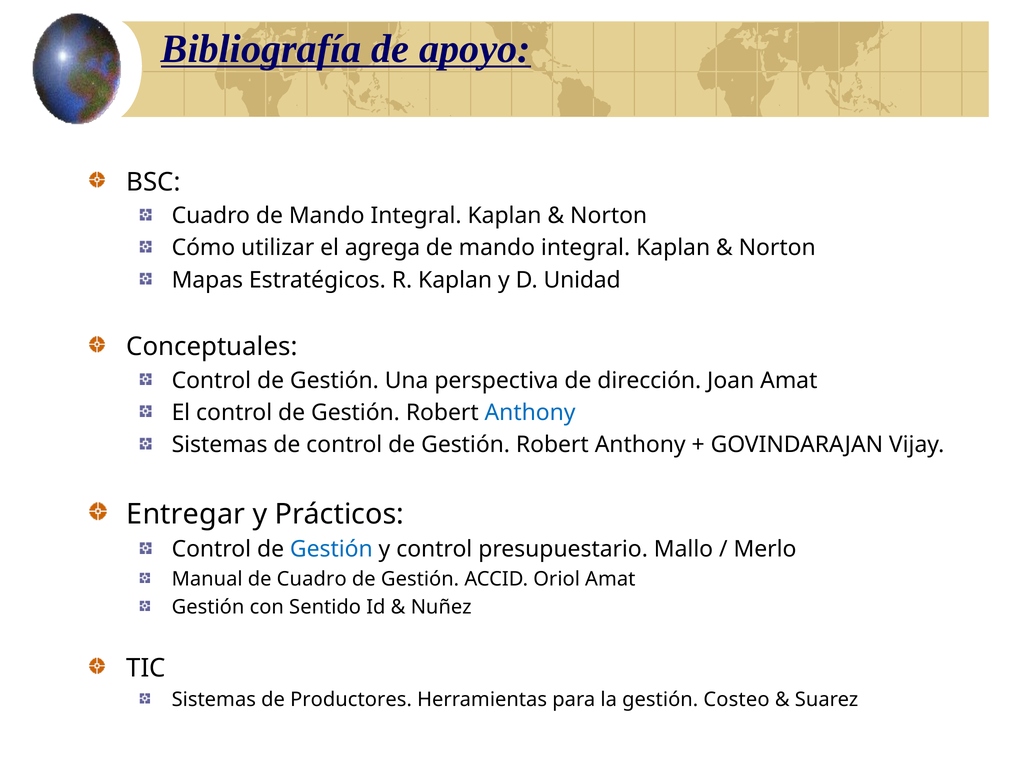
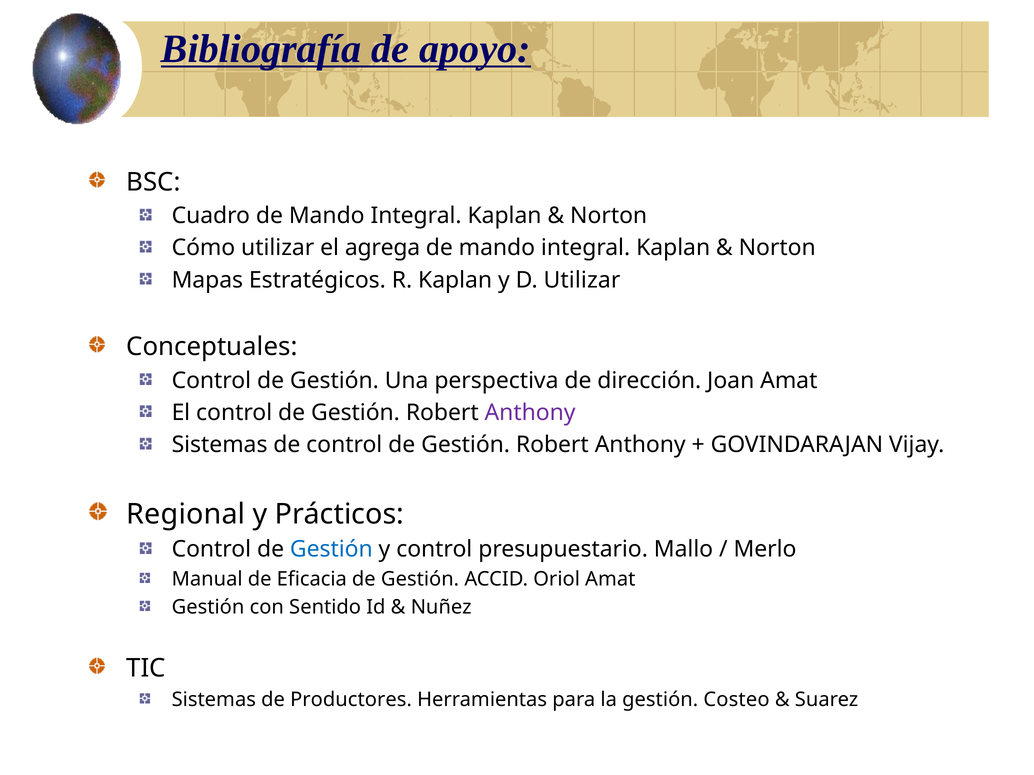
D Unidad: Unidad -> Utilizar (582, 280)
Anthony colour: blue -> purple (530, 413)
Entregar: Entregar -> Regional (186, 514)
de Cuadro: Cuadro -> Eficacia (312, 579)
